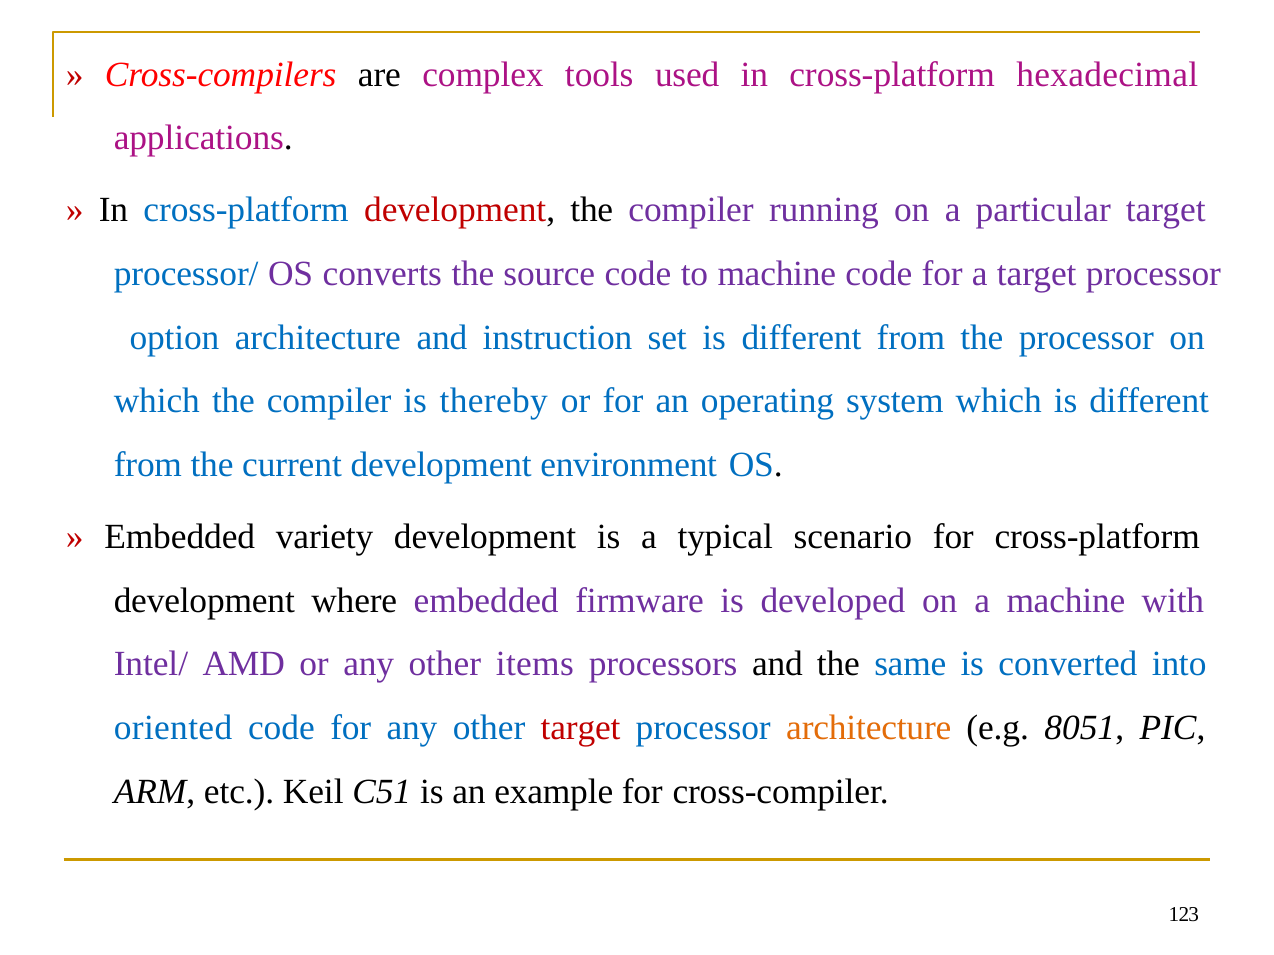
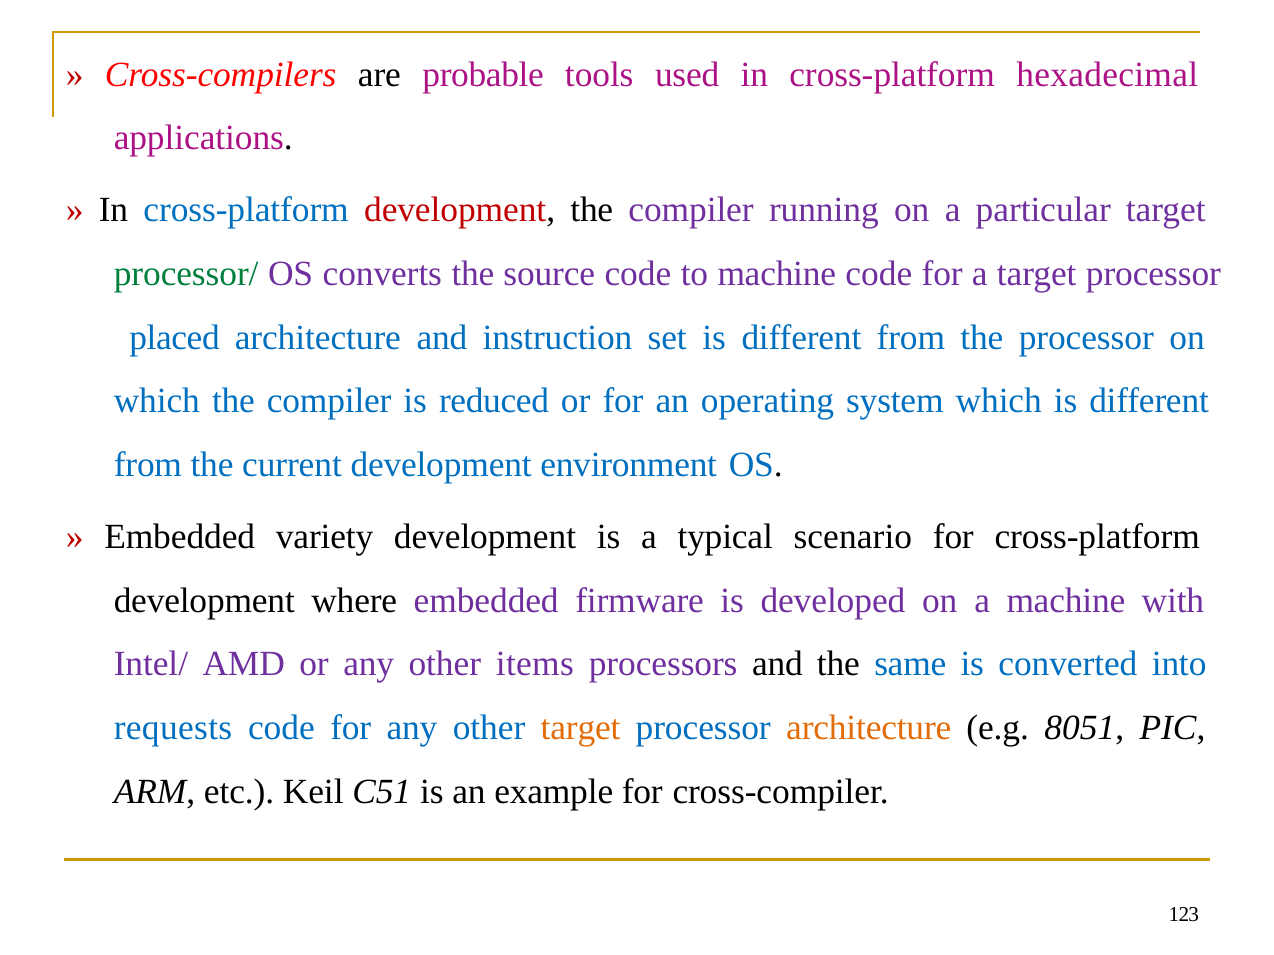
complex: complex -> probable (483, 74)
processor/ colour: blue -> green (186, 274)
option: option -> placed (175, 338)
thereby: thereby -> reduced (494, 401)
oriented: oriented -> requests (173, 728)
target colour: red -> orange (581, 728)
